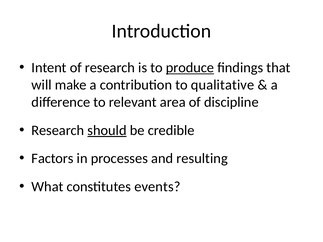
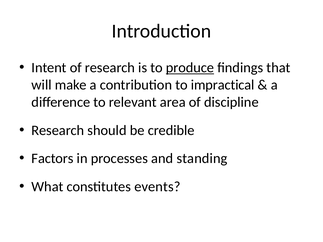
qualitative: qualitative -> impractical (223, 85)
should underline: present -> none (107, 130)
resulting: resulting -> standing (202, 159)
